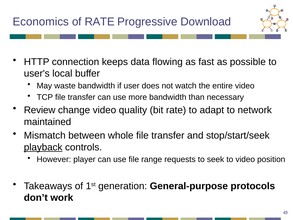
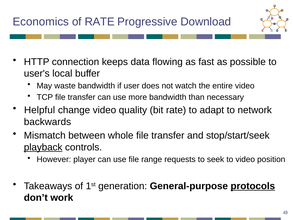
Review: Review -> Helpful (40, 110)
maintained: maintained -> backwards (47, 122)
protocols underline: none -> present (253, 186)
